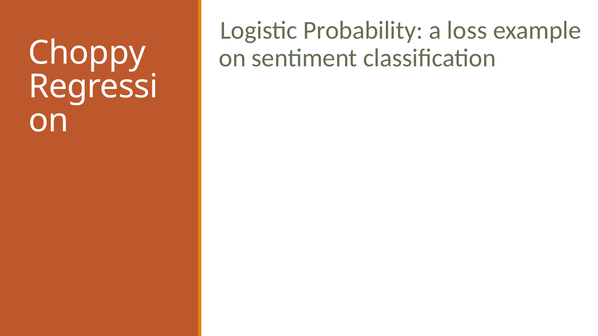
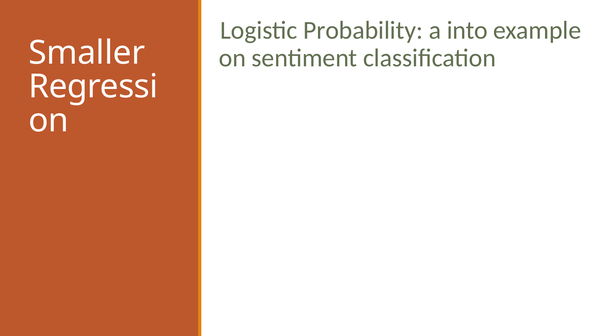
loss: loss -> into (467, 30)
Choppy: Choppy -> Smaller (87, 53)
